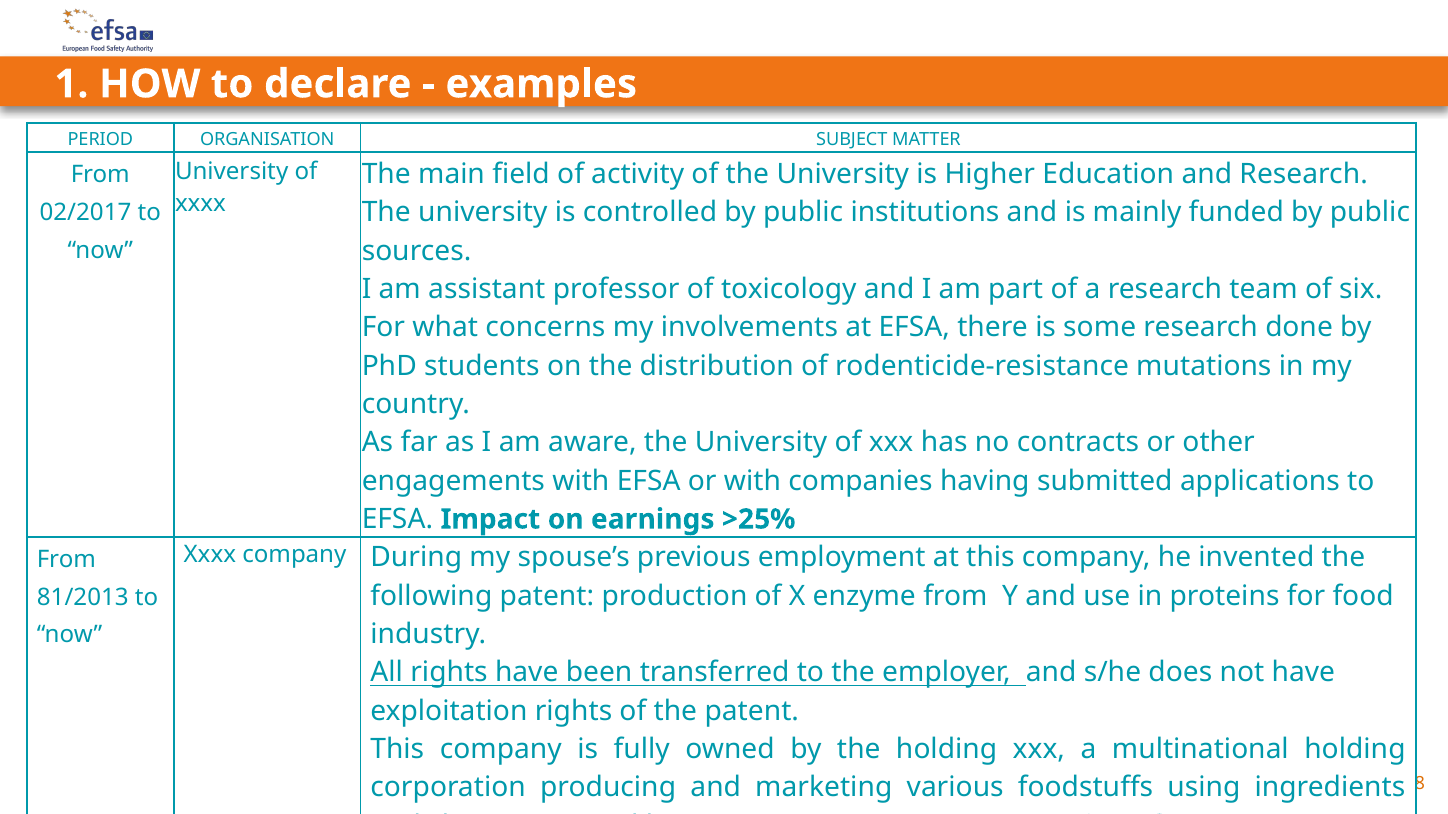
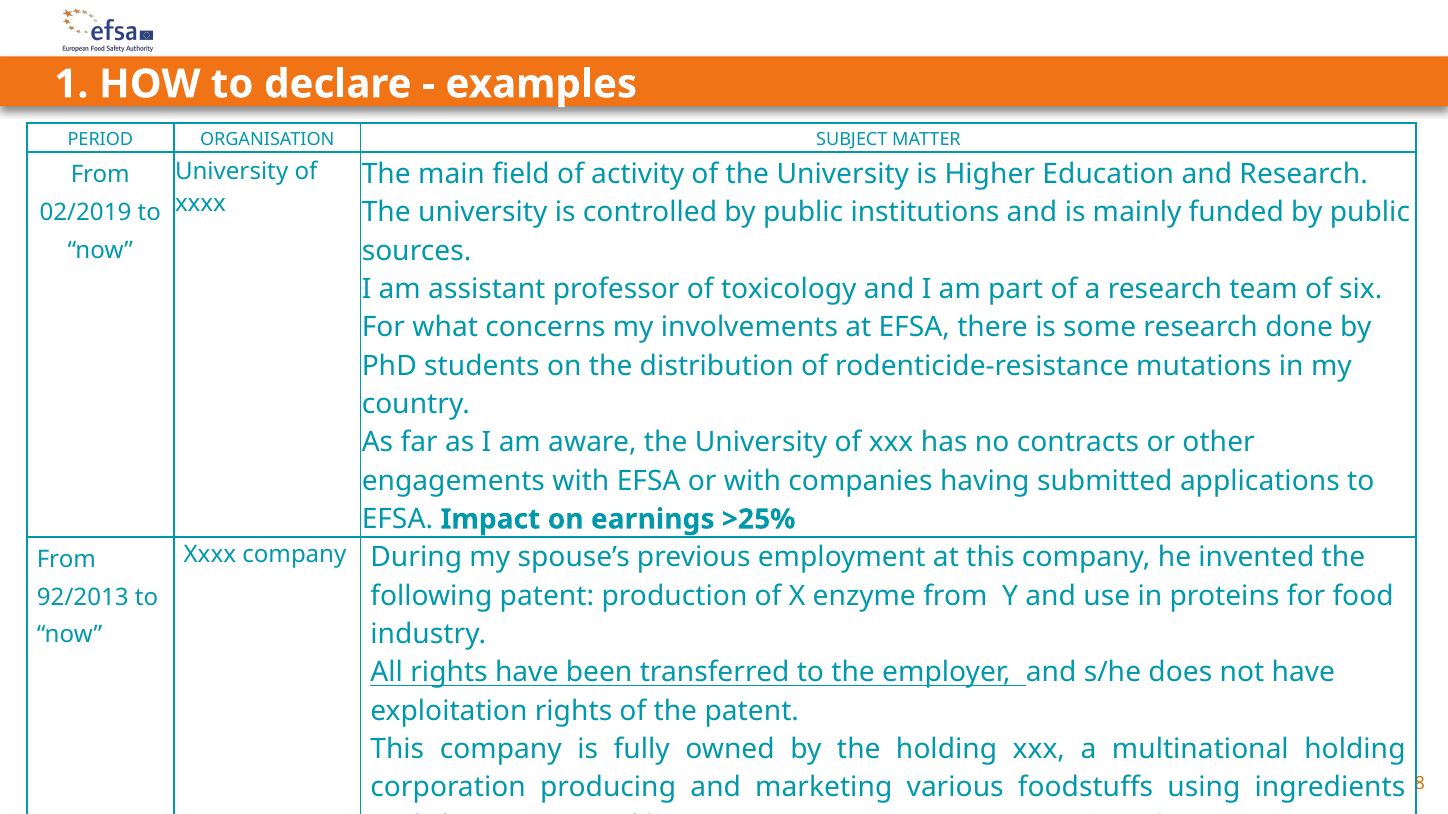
02/2017: 02/2017 -> 02/2019 (86, 213)
81/2013: 81/2013 -> 92/2013 (83, 598)
